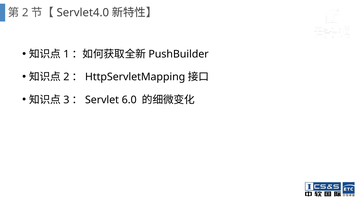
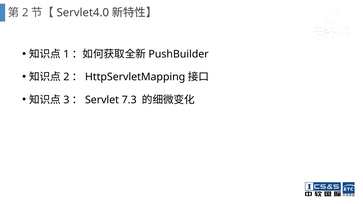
6.0: 6.0 -> 7.3 (129, 100)
